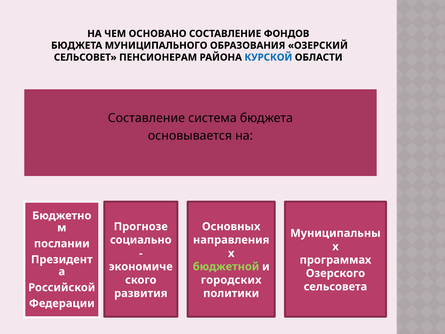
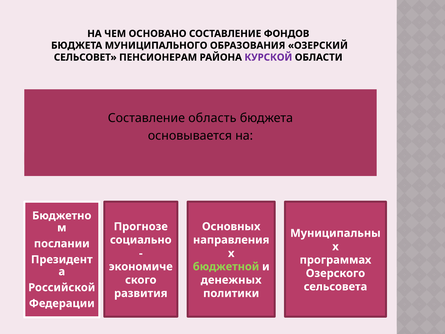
КУРСКОЙ colour: blue -> purple (268, 57)
система: система -> область (212, 118)
городских: городских -> денежных (231, 280)
